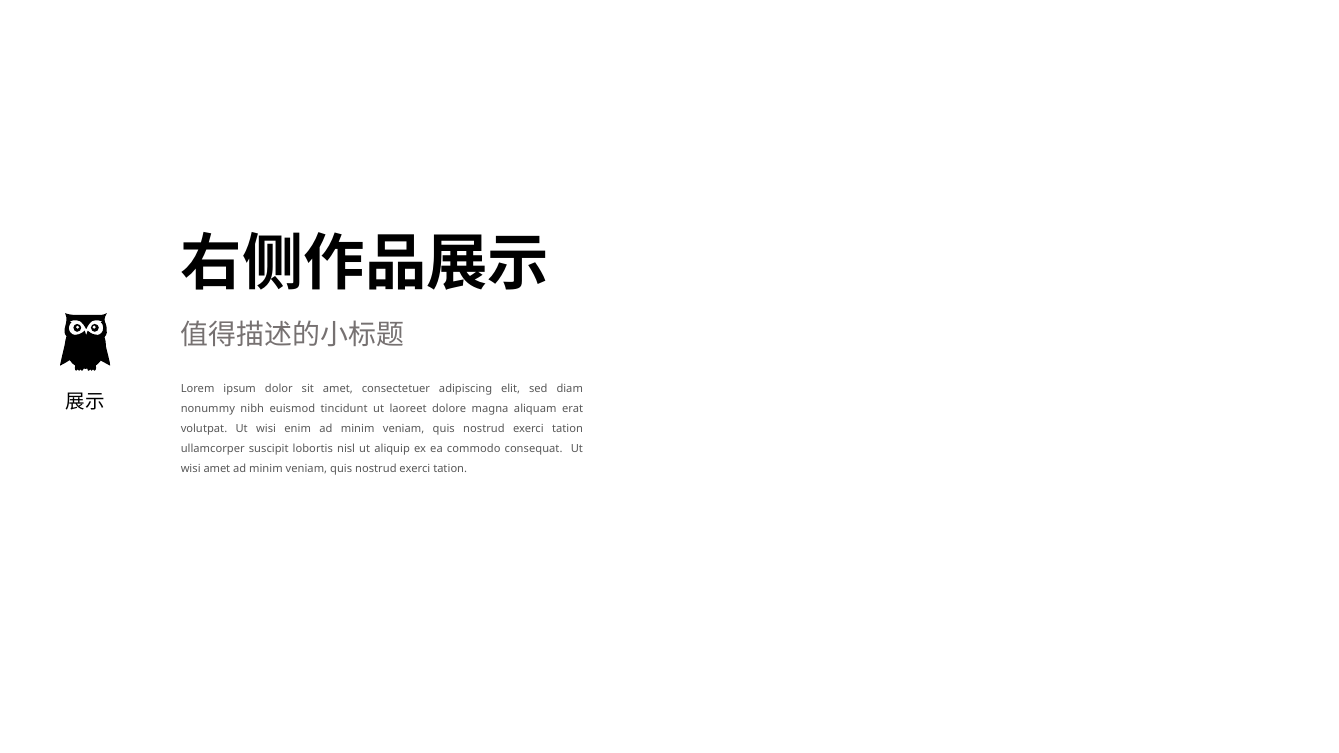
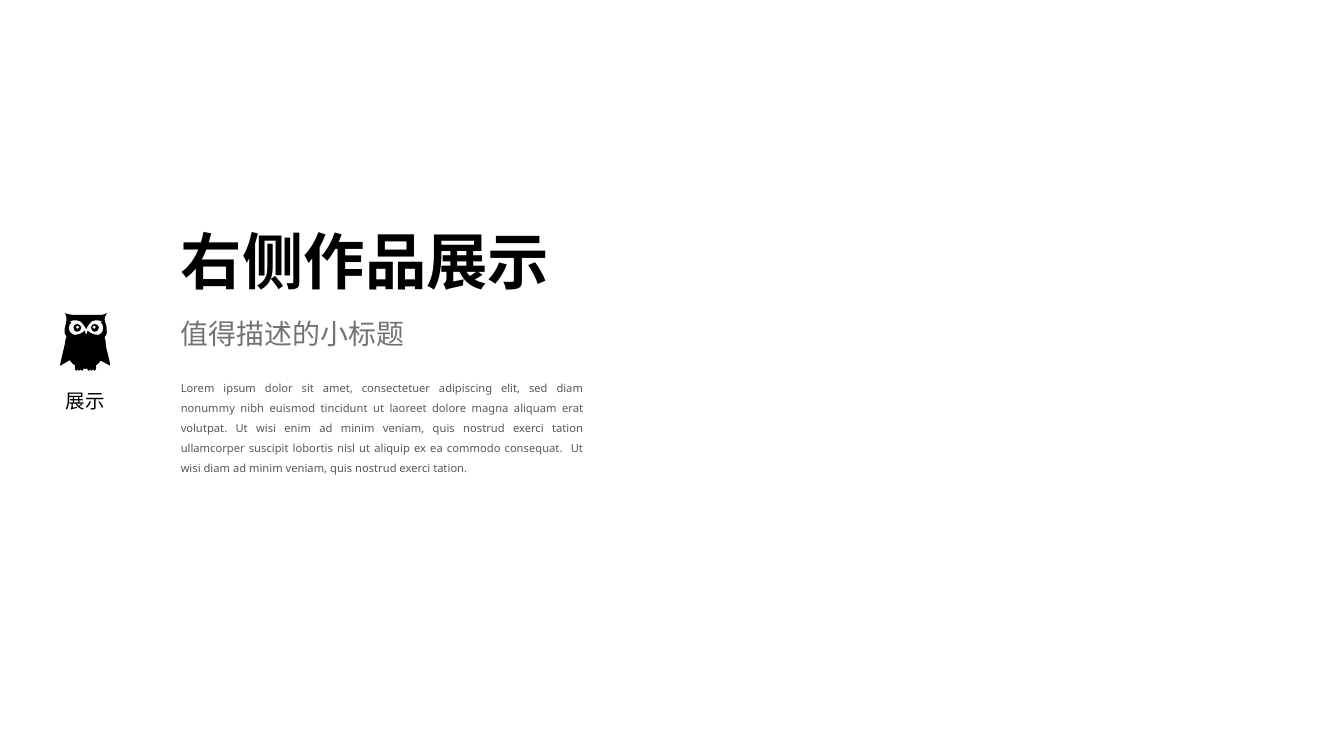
wisi amet: amet -> diam (217, 469)
